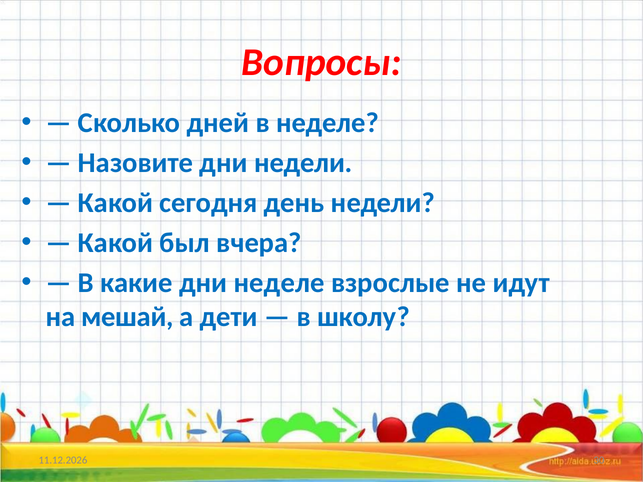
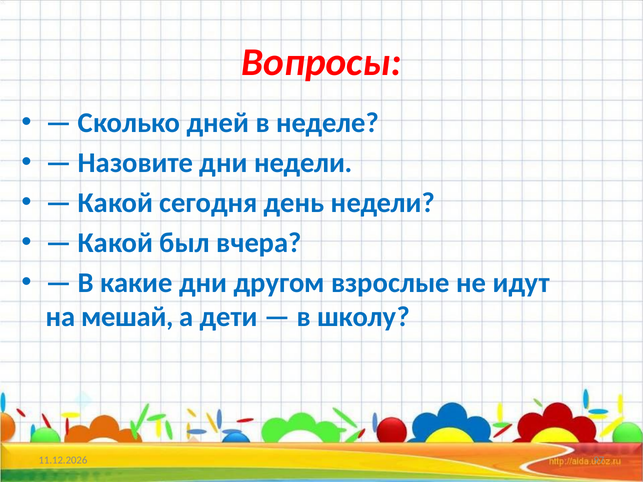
дни неделе: неделе -> другом (279, 283)
30: 30 -> 97 (599, 460)
